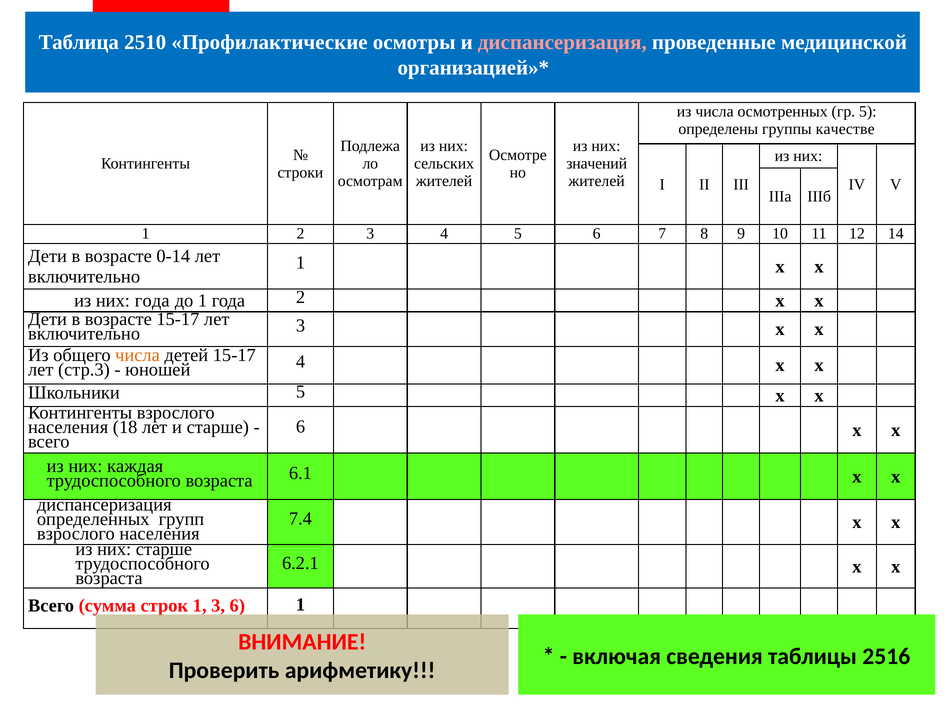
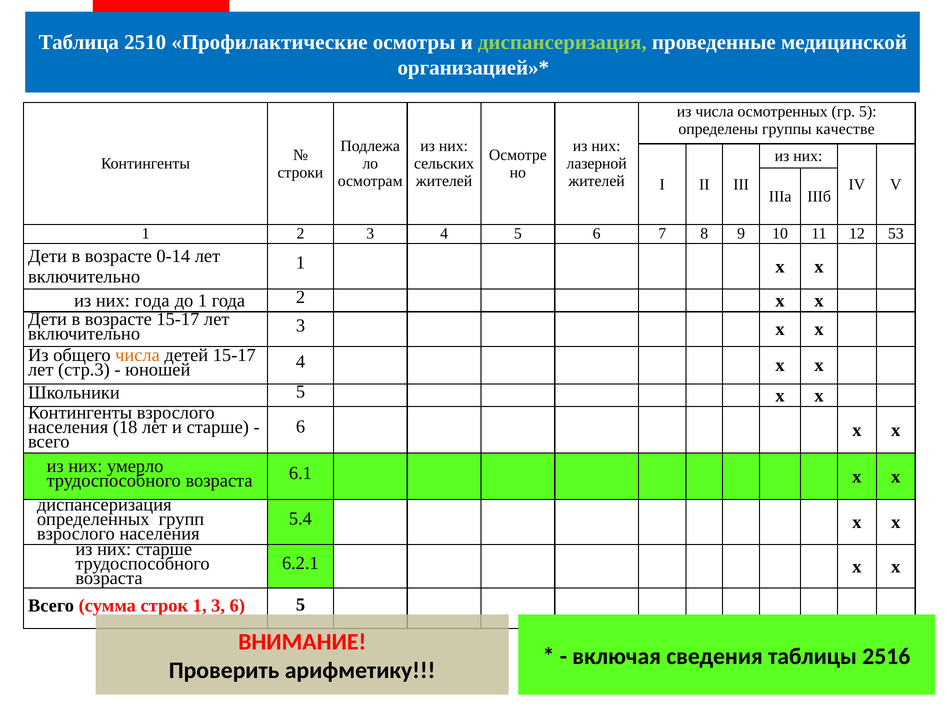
диспансеризация colour: pink -> light green (562, 42)
значений: значений -> лазерной (597, 164)
14: 14 -> 53 (896, 234)
каждая: каждая -> умерло (135, 467)
7.4: 7.4 -> 5.4 (300, 519)
6 1: 1 -> 5 (301, 605)
